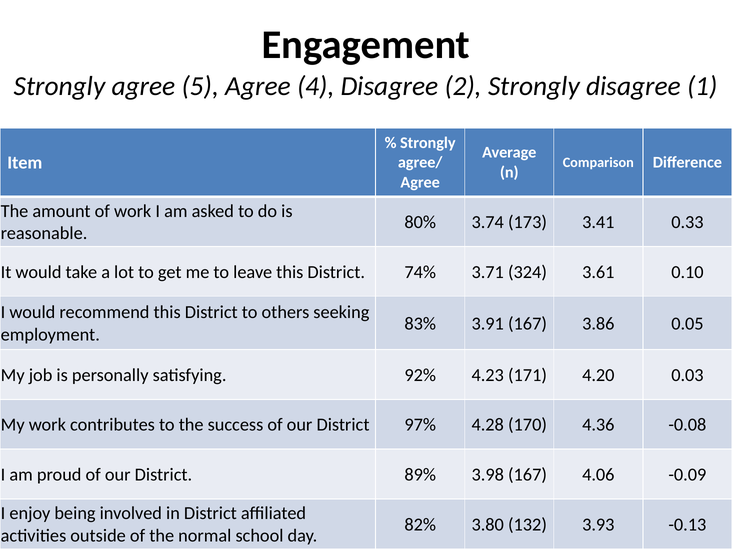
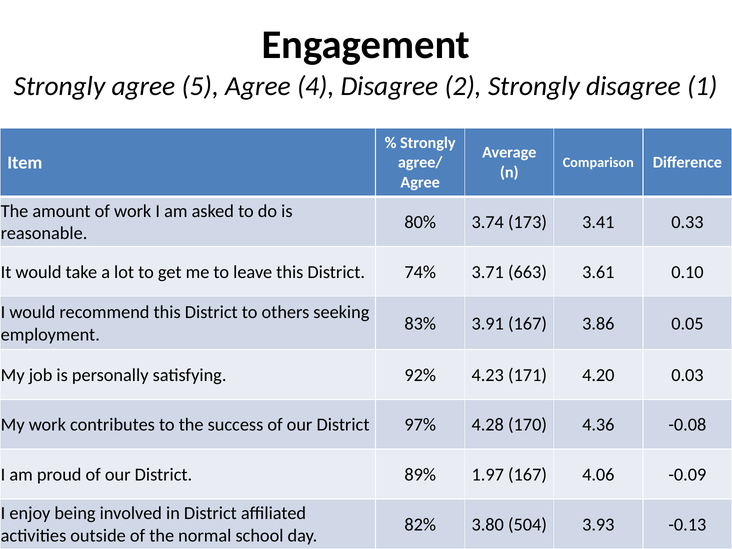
324: 324 -> 663 (527, 272)
3.98: 3.98 -> 1.97 (488, 475)
132: 132 -> 504 (527, 525)
